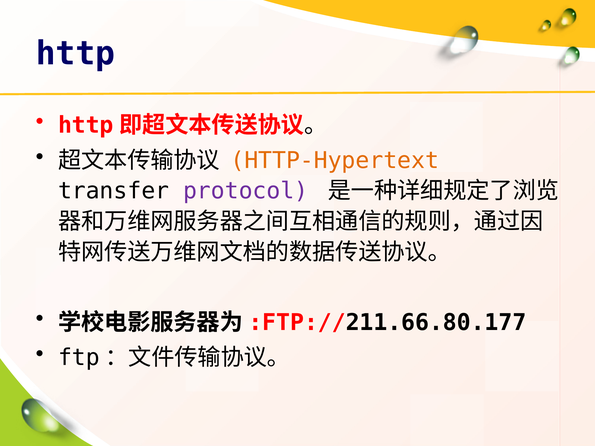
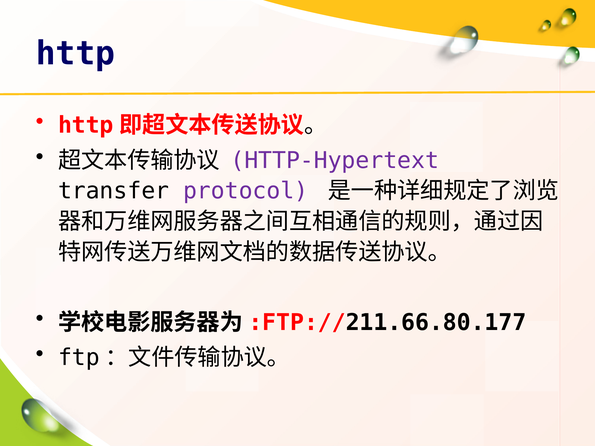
HTTP-Hypertext colour: orange -> purple (335, 161)
